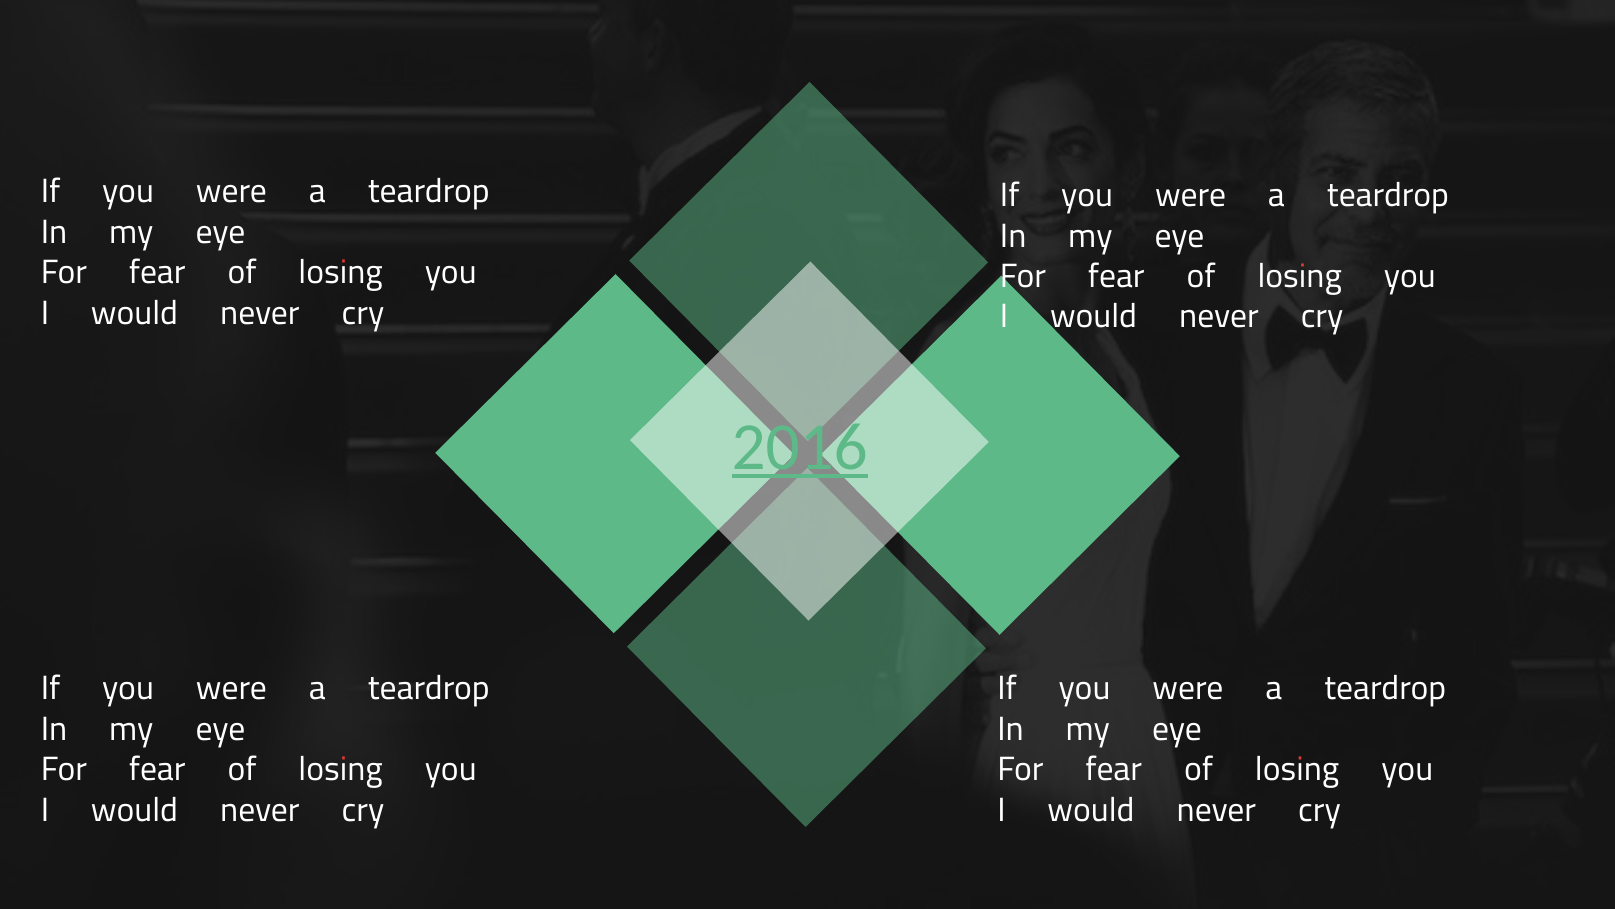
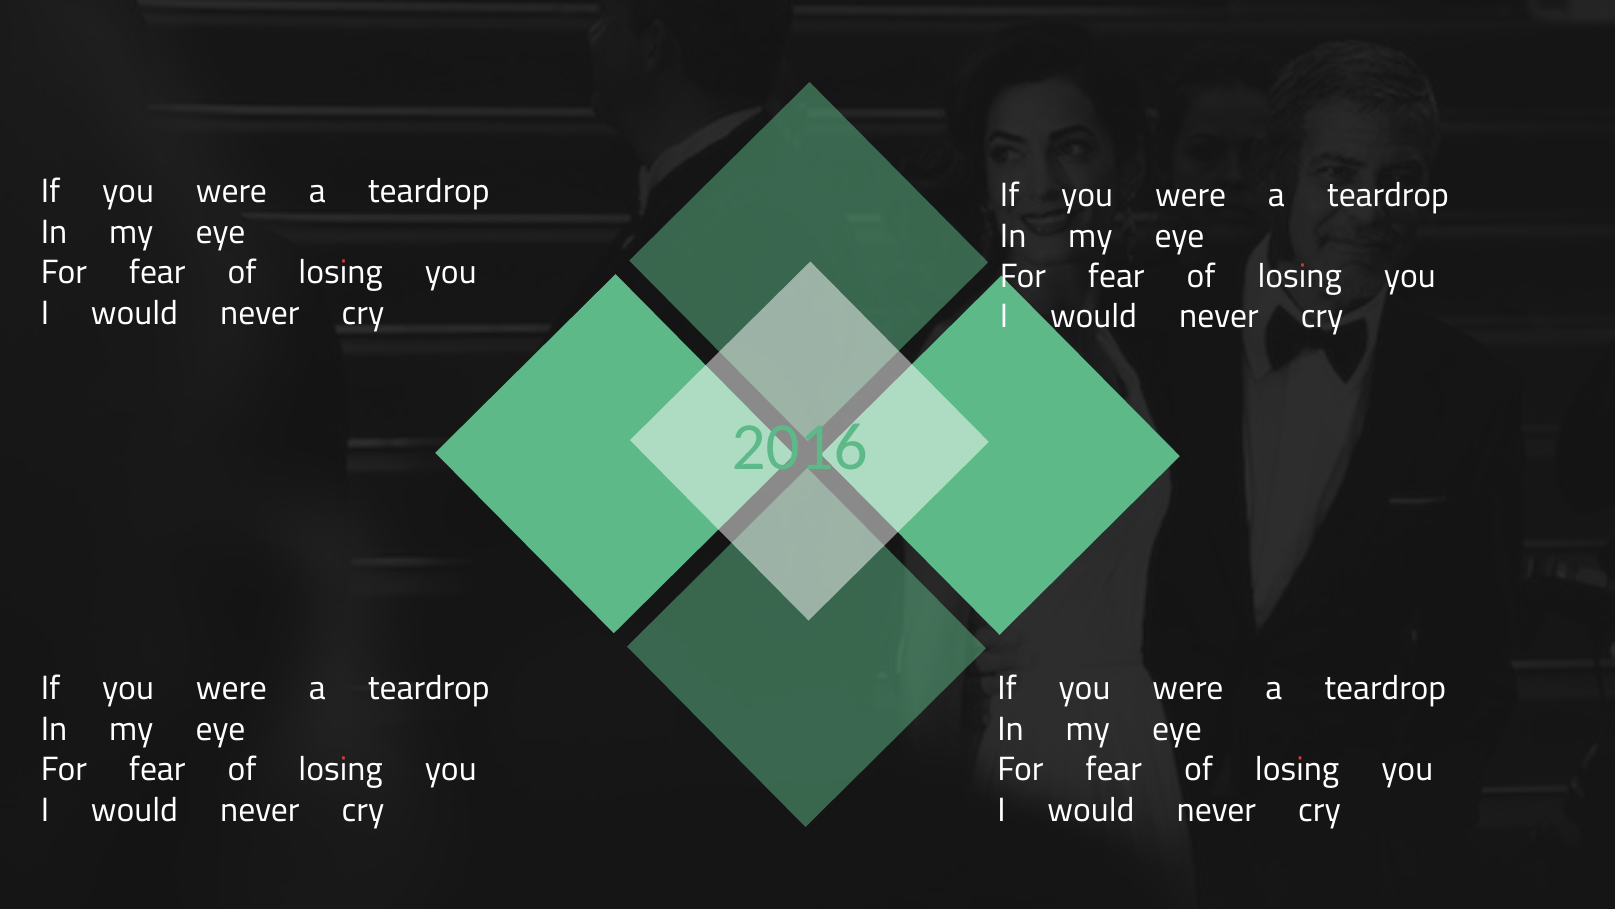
2016 underline: present -> none (800, 447)
